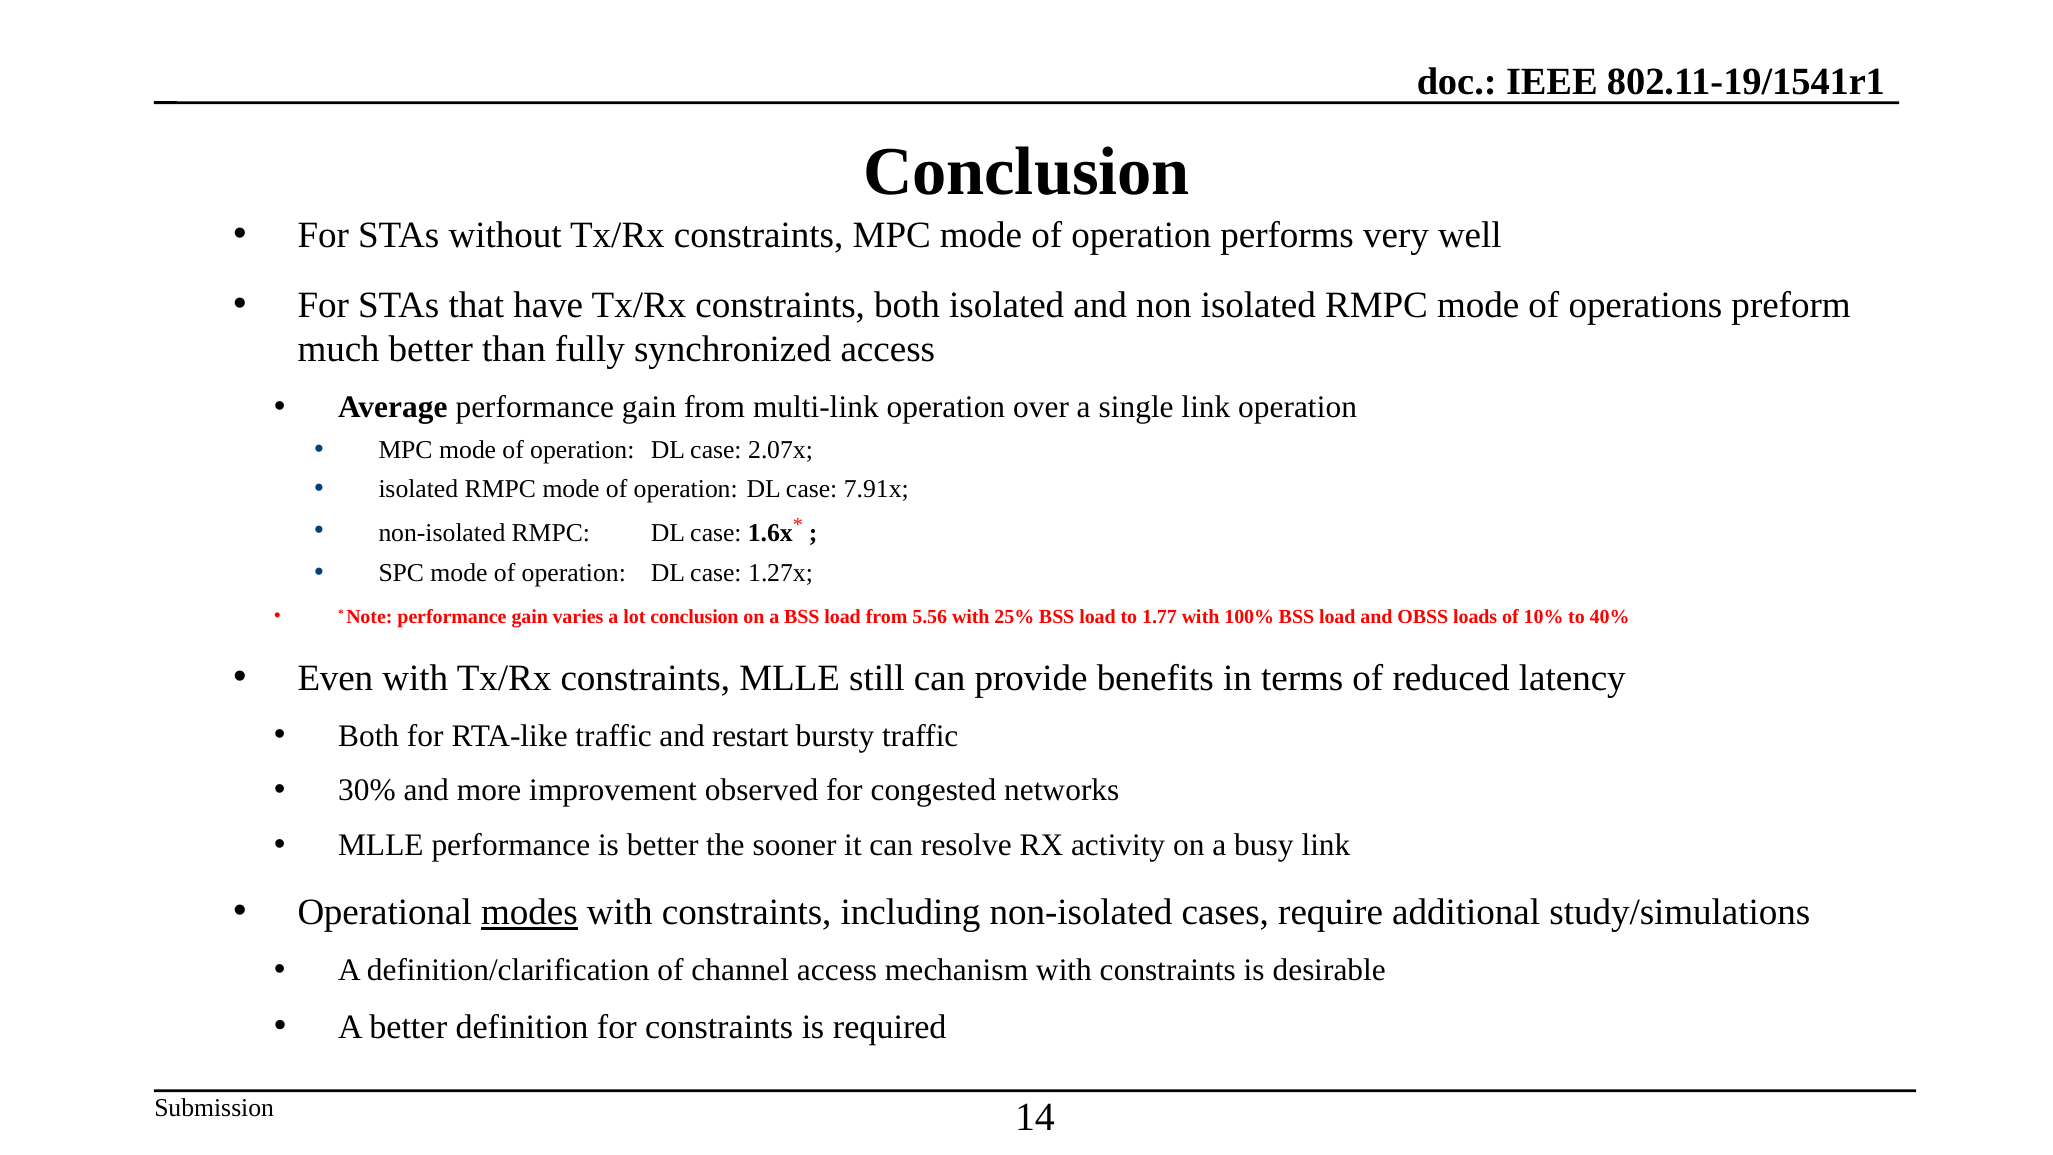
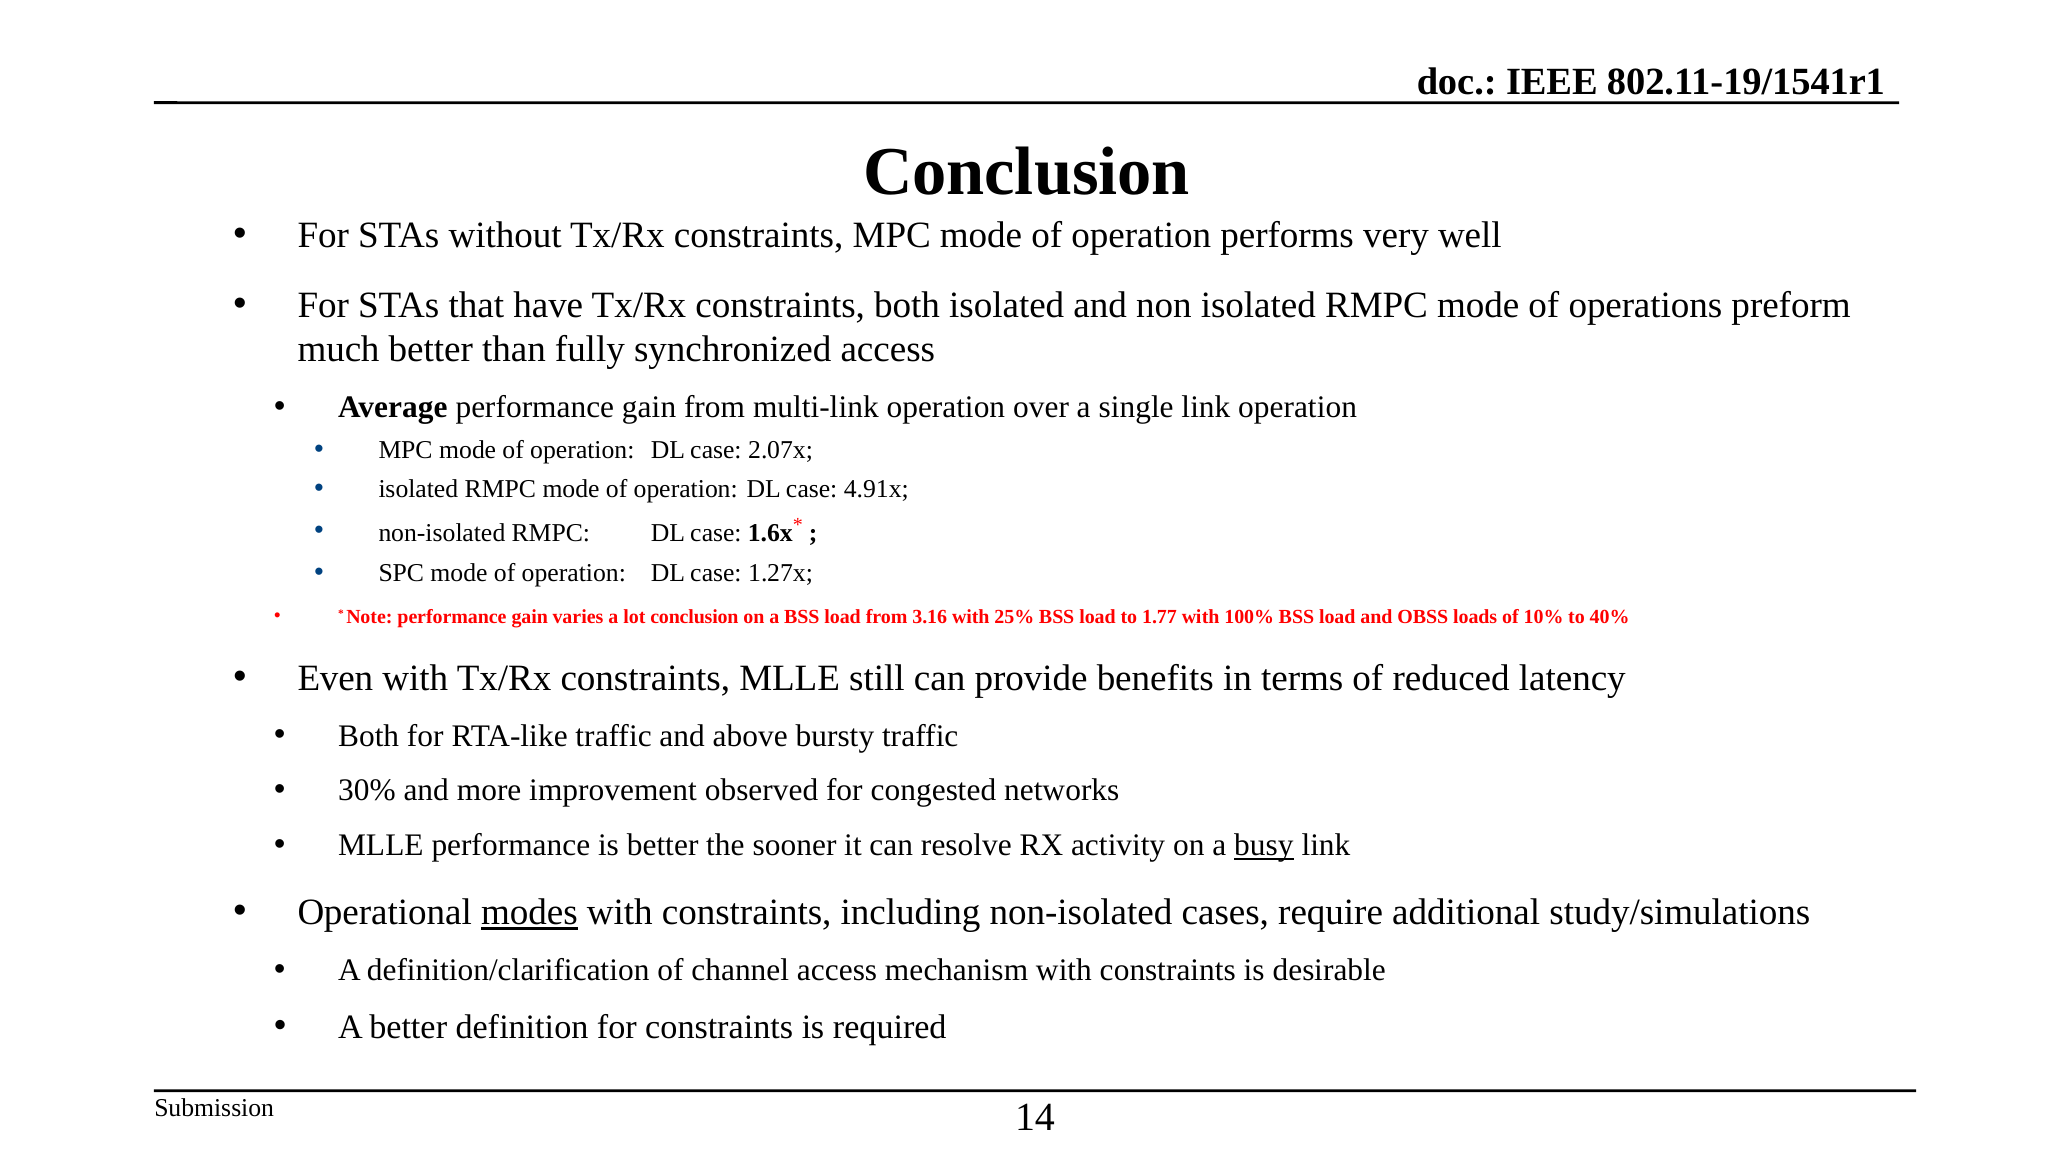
7.91x: 7.91x -> 4.91x (876, 489)
5.56: 5.56 -> 3.16 (930, 617)
restart: restart -> above (750, 736)
busy underline: none -> present (1264, 845)
